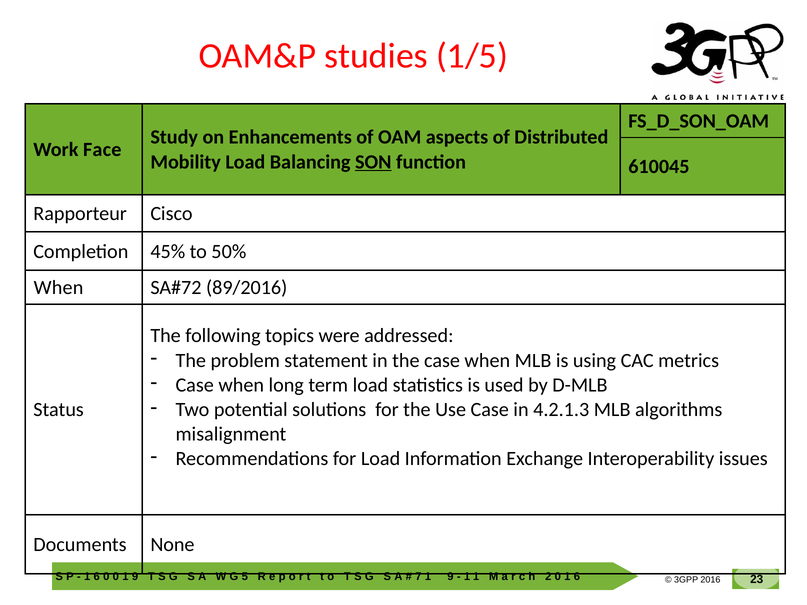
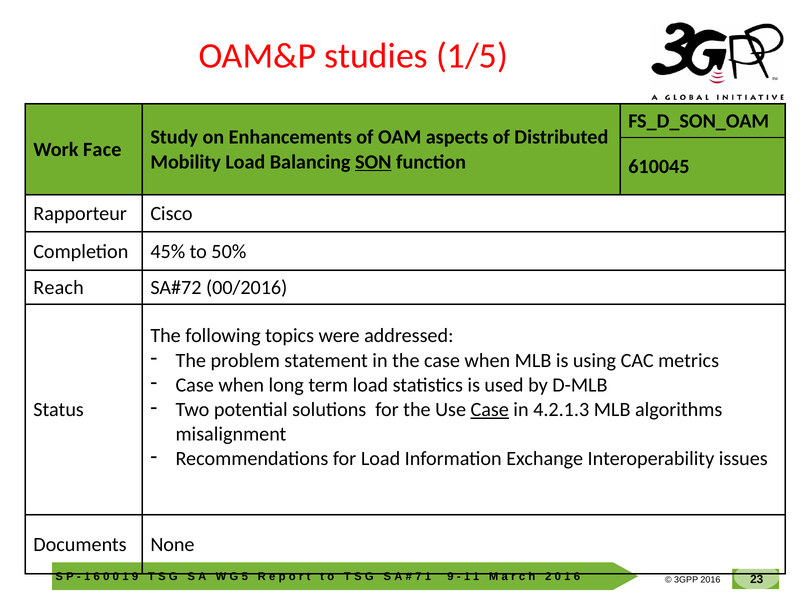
When: When -> Reach (59, 288)
89/2016: 89/2016 -> 00/2016 (247, 288)
Case underline: none -> present (490, 410)
